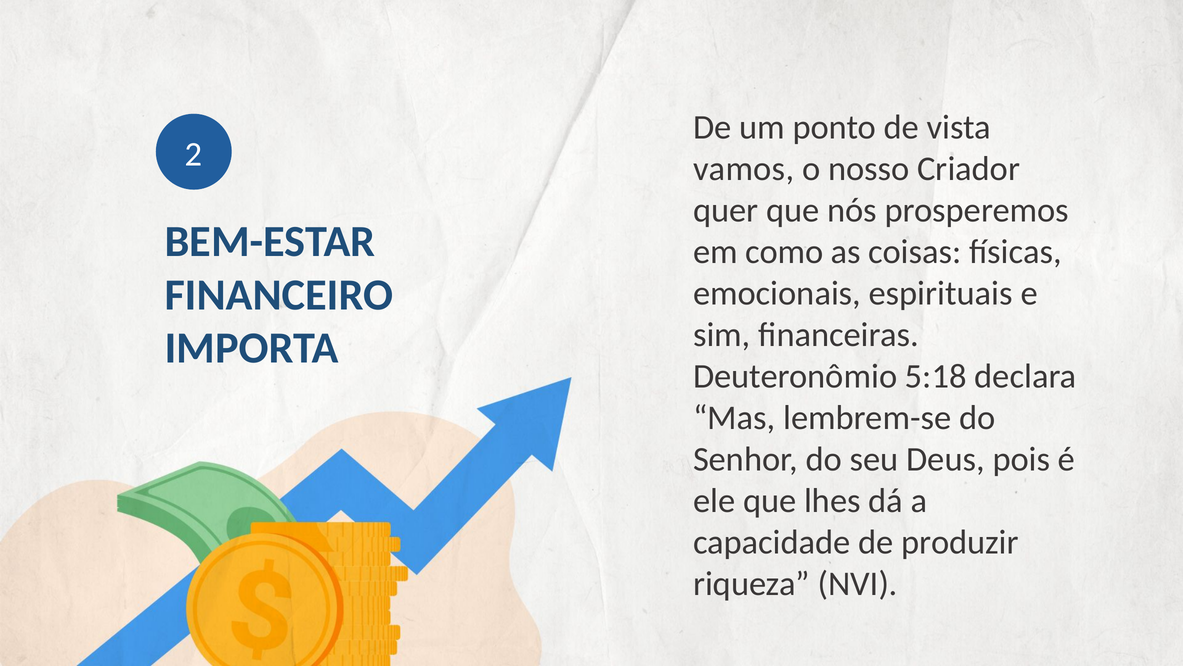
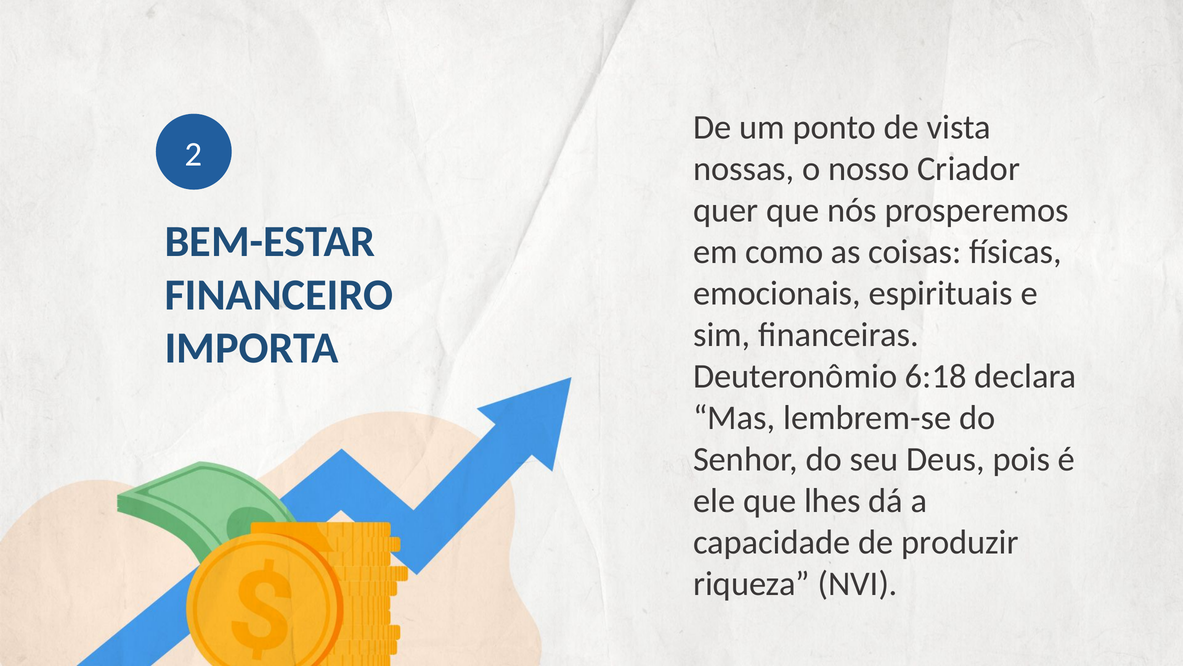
vamos: vamos -> nossas (744, 169)
5:18: 5:18 -> 6:18 (936, 376)
